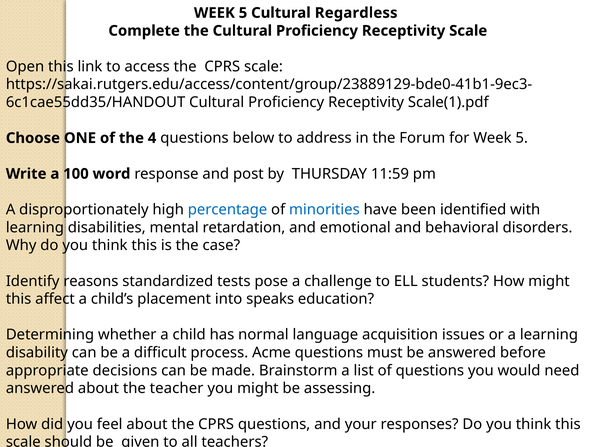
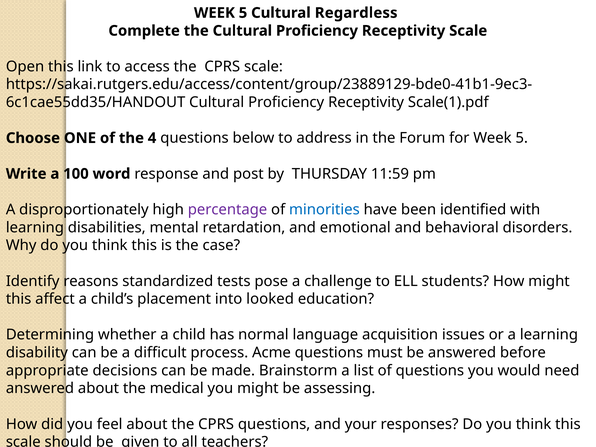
percentage colour: blue -> purple (227, 210)
speaks: speaks -> looked (270, 299)
teacher: teacher -> medical (177, 388)
